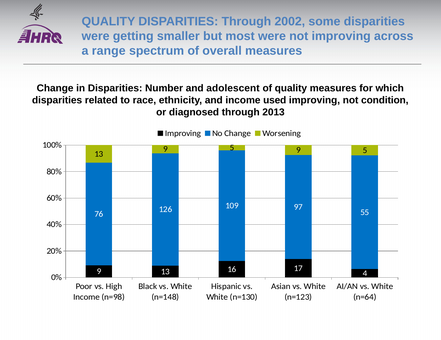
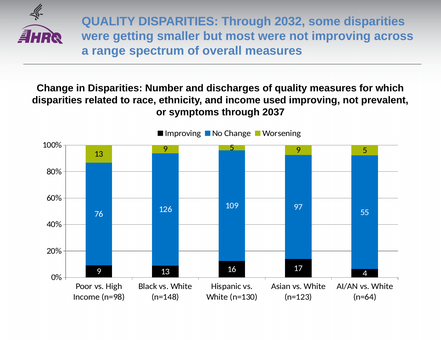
2002: 2002 -> 2032 (290, 21)
adolescent: adolescent -> discharges (233, 88)
condition: condition -> prevalent (385, 100)
diagnosed: diagnosed -> symptoms (194, 113)
2013: 2013 -> 2037 (274, 113)
